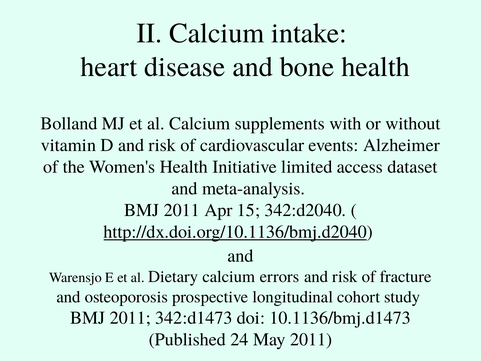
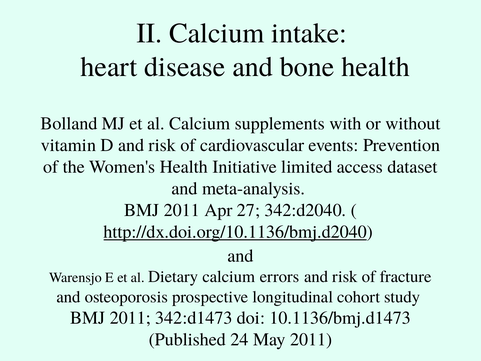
Alzheimer: Alzheimer -> Prevention (402, 145)
15: 15 -> 27 (248, 210)
